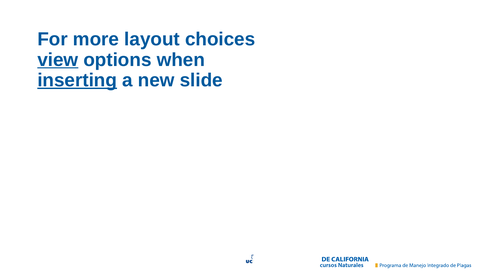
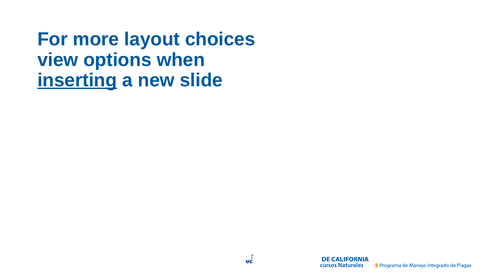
view underline: present -> none (58, 60)
